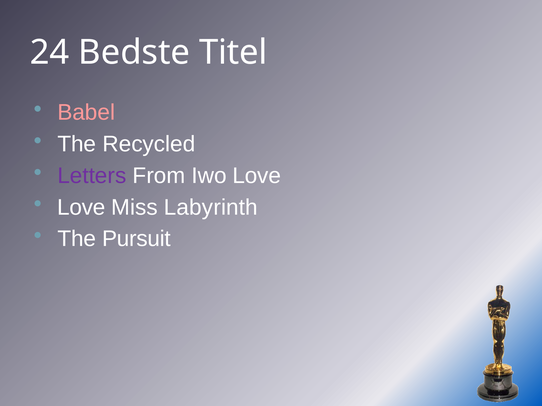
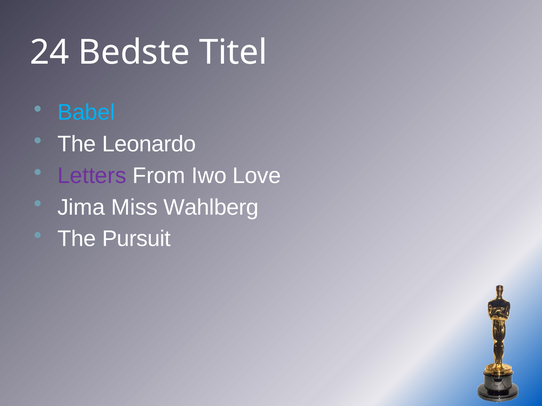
Babel colour: pink -> light blue (86, 113)
Recycled: Recycled -> Leonardo (149, 144)
Love: Love -> Jima (81, 208)
Labyrinth: Labyrinth -> Wahlberg (211, 208)
